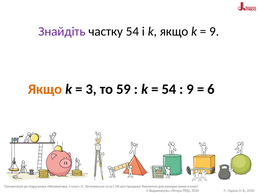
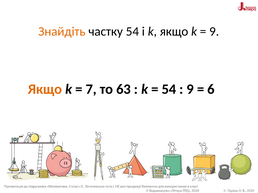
Знайдіть colour: purple -> orange (62, 32)
3: 3 -> 7 (91, 89)
59: 59 -> 63 (123, 89)
